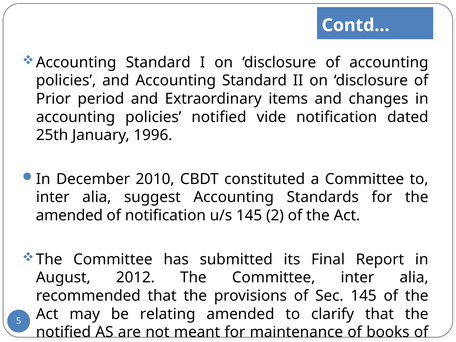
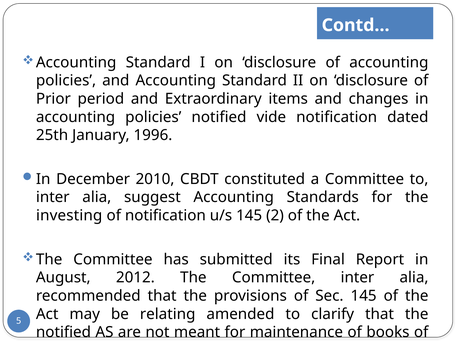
amended: amended -> investing (69, 216)
